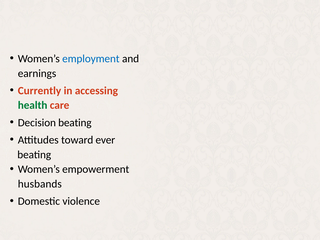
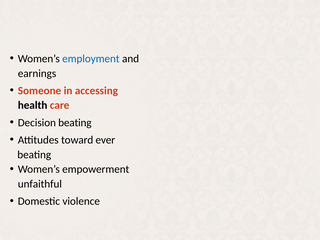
Currently: Currently -> Someone (40, 91)
health colour: green -> black (33, 105)
husbands: husbands -> unfaithful (40, 184)
